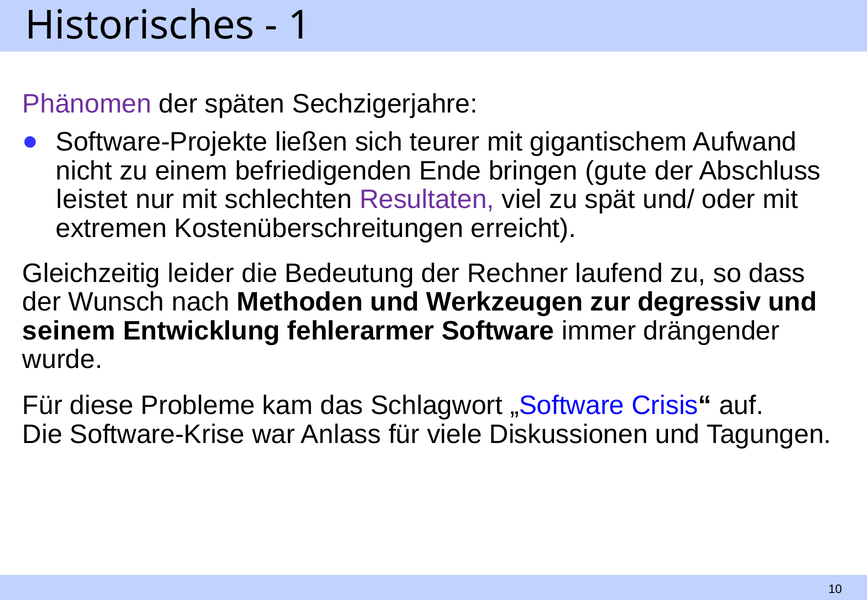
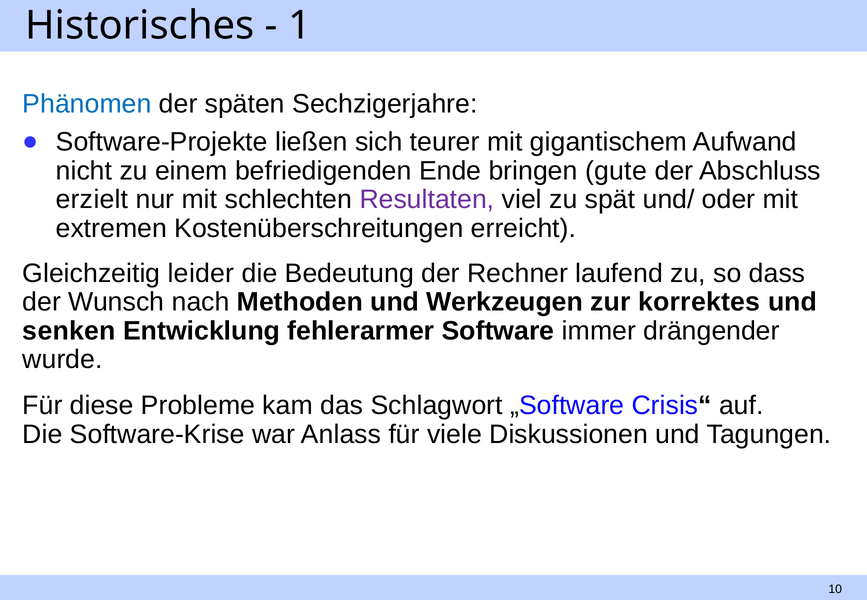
Phänomen colour: purple -> blue (87, 104)
leistet: leistet -> erzielt (92, 200)
degressiv: degressiv -> korrektes (699, 302)
seinem: seinem -> senken (69, 331)
